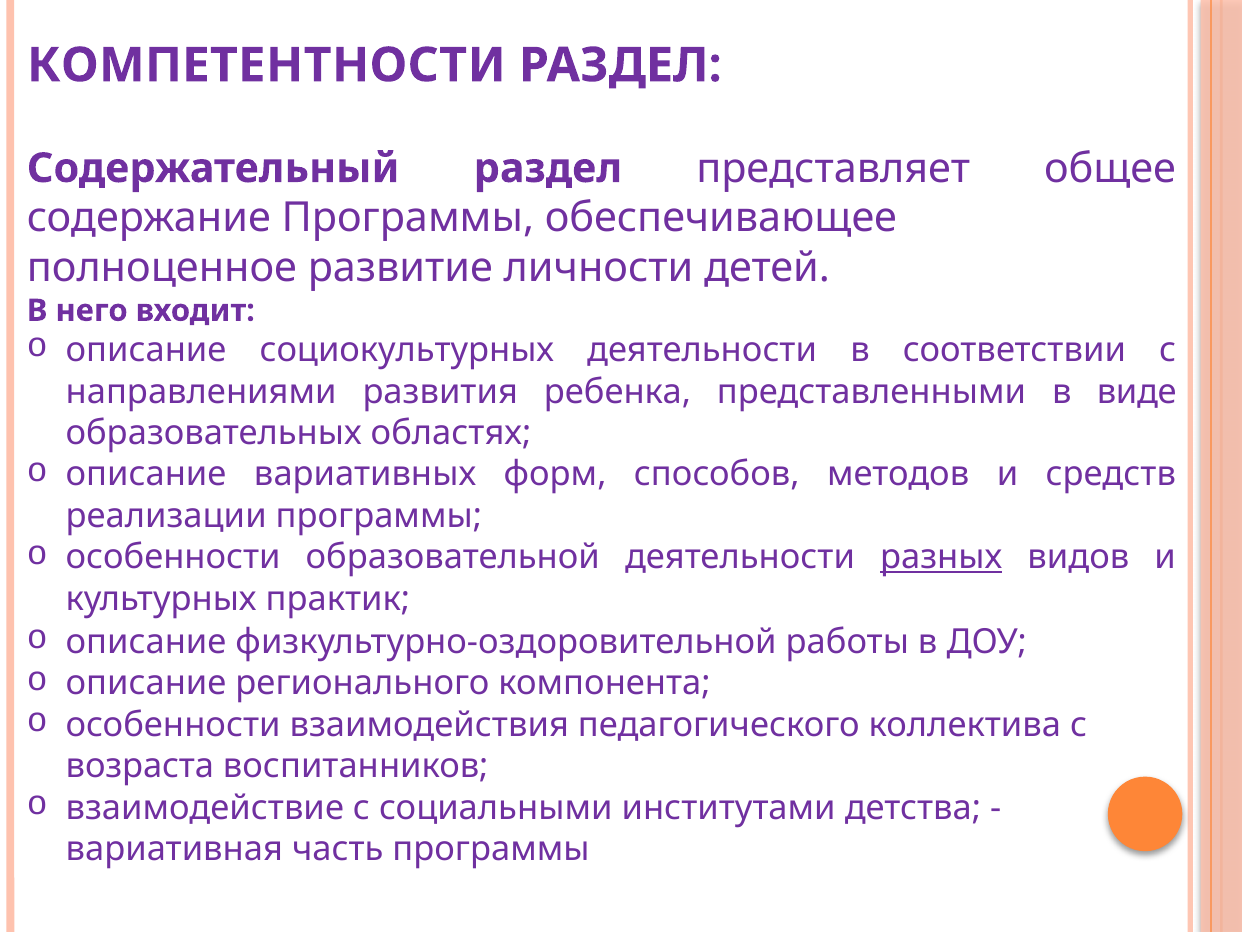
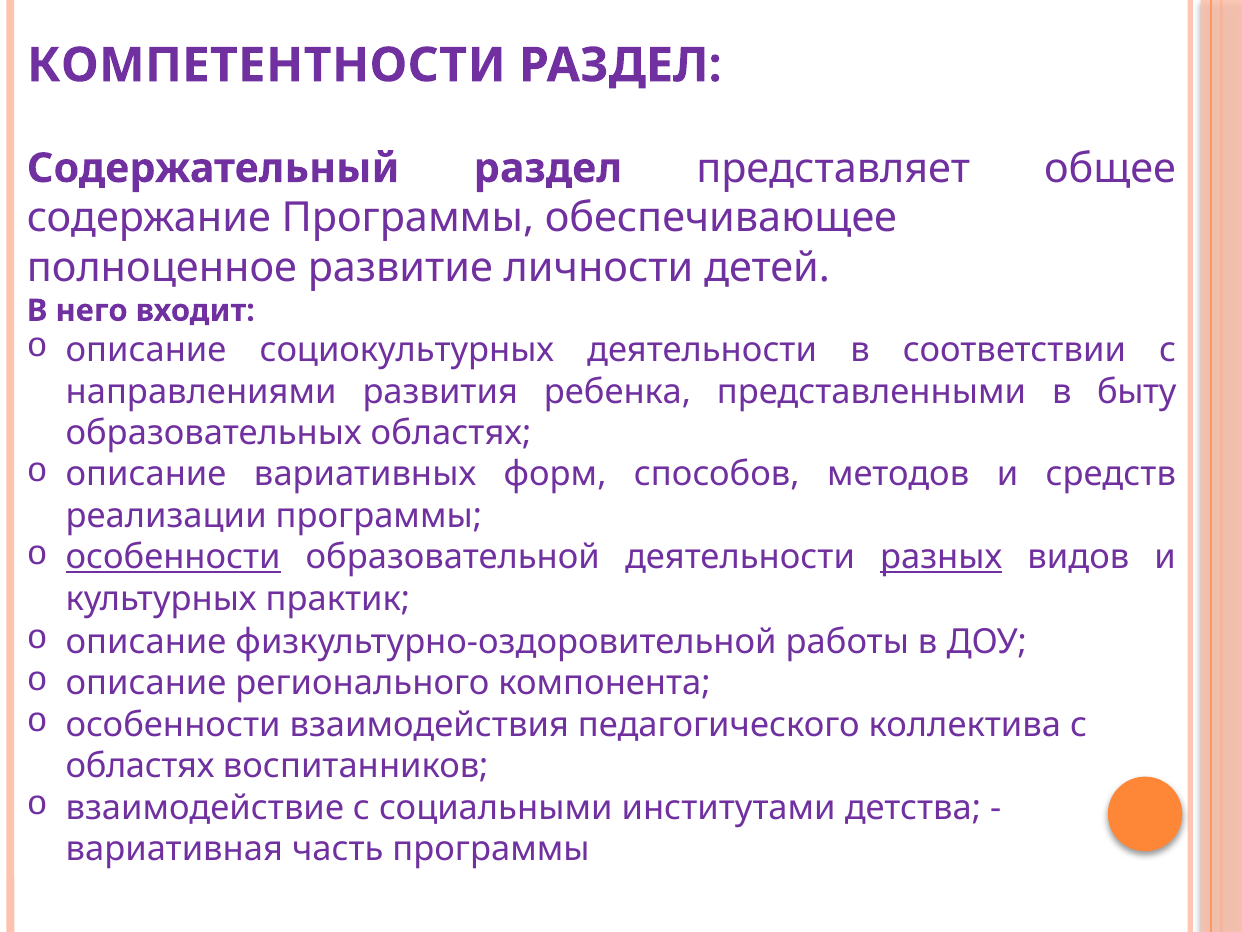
виде: виде -> быту (1137, 391)
особенности underline: none -> present (173, 557)
возраста: возраста -> областях (140, 766)
